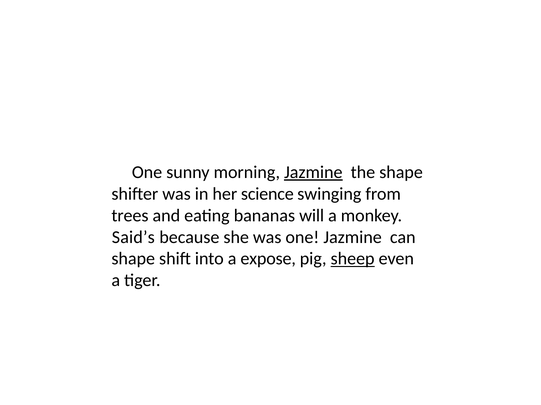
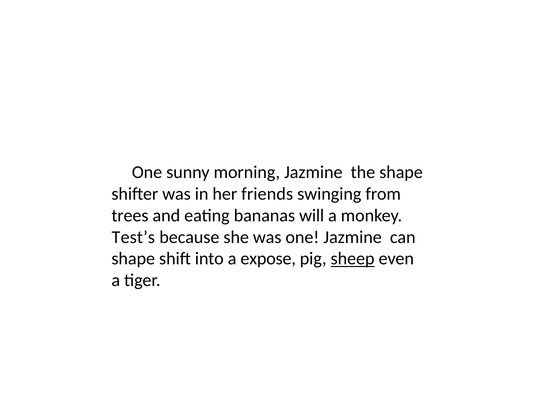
Jazmine underline: present -> none (313, 173)
science: science -> friends (267, 194)
Said’s: Said’s -> Test’s (133, 237)
